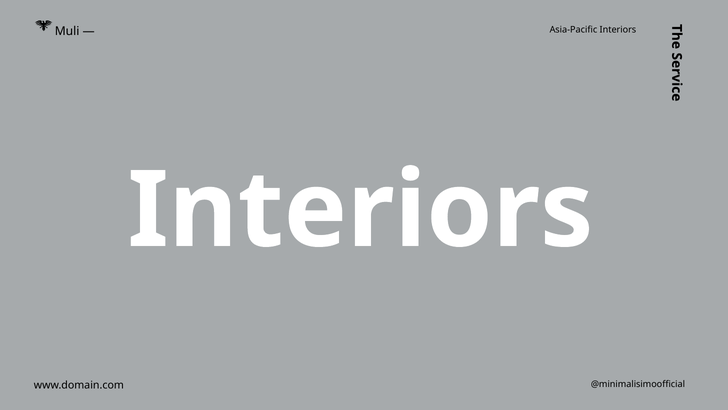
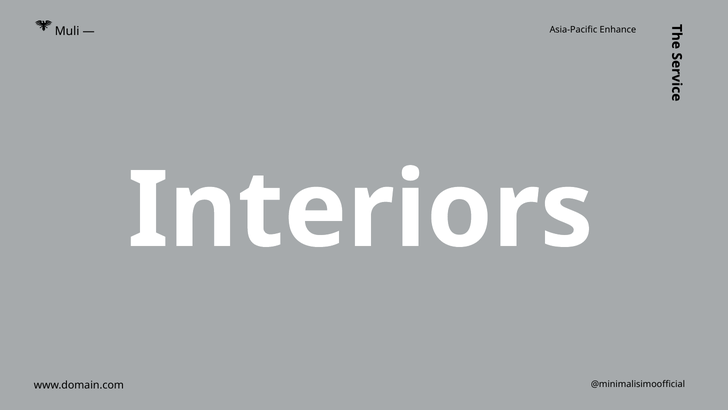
Asia-Pacific Interiors: Interiors -> Enhance (618, 30)
